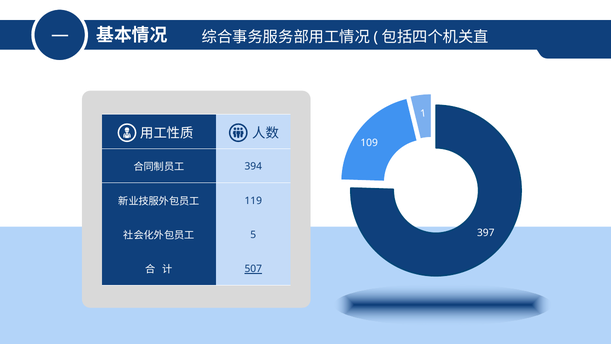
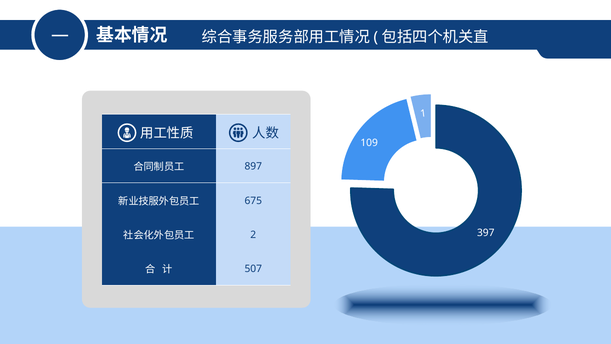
394: 394 -> 897 (253, 166)
119: 119 -> 675 (253, 200)
5: 5 -> 2 (253, 235)
507 underline: present -> none (253, 269)
